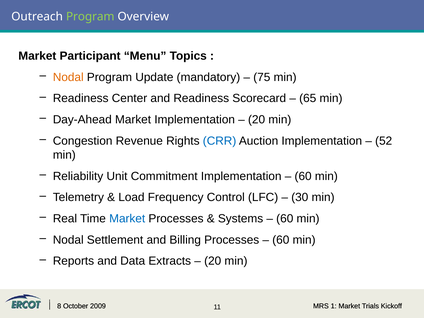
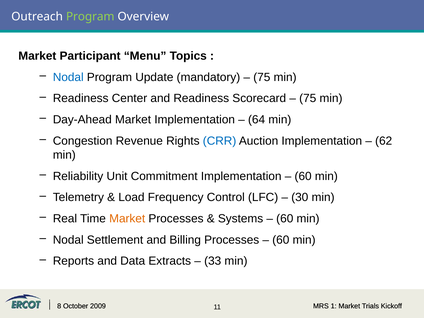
Nodal colour: orange -> blue (68, 77)
65: 65 -> 75 (308, 98)
20: 20 -> 64 (257, 120)
52: 52 -> 62 (384, 141)
Market colour: blue -> orange (127, 219)
20: 20 -> 33 (213, 261)
